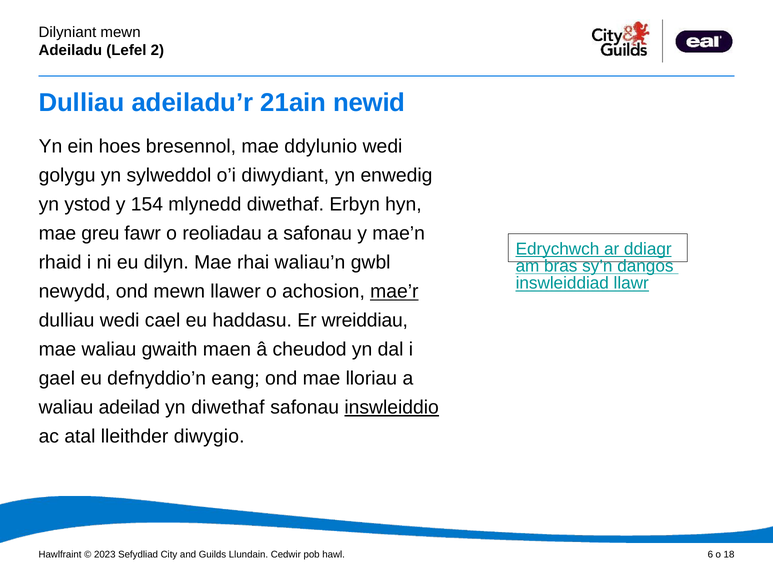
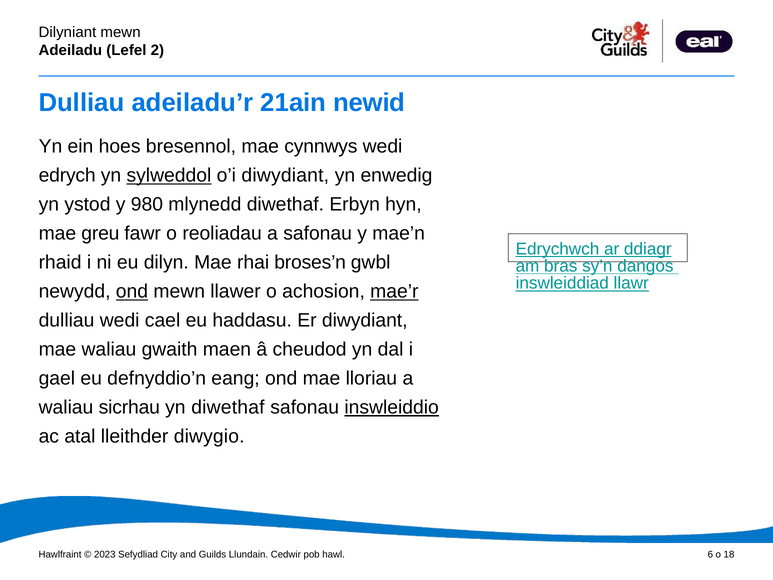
ddylunio: ddylunio -> cynnwys (321, 147)
golygu: golygu -> edrych (67, 176)
sylweddol underline: none -> present (169, 176)
154: 154 -> 980 (147, 204)
waliau’n: waliau’n -> broses’n (310, 262)
ond underline: none -> present (132, 291)
Er wreiddiau: wreiddiau -> diwydiant (365, 320)
adeilad: adeilad -> sicrhau (129, 407)
